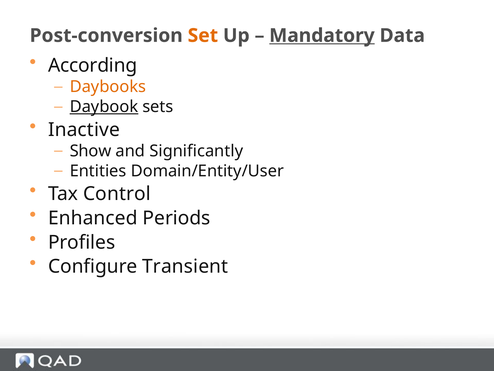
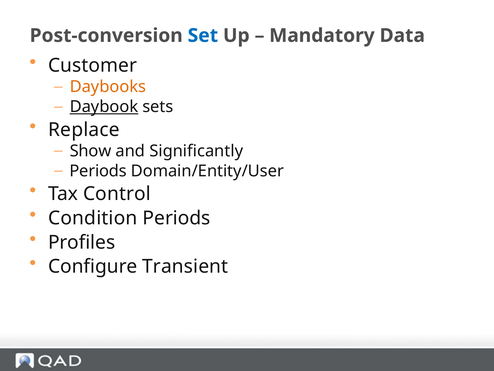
Set colour: orange -> blue (203, 36)
Mandatory underline: present -> none (322, 36)
According: According -> Customer (93, 65)
Inactive: Inactive -> Replace (84, 129)
Entities: Entities -> Periods (98, 171)
Enhanced: Enhanced -> Condition (93, 218)
